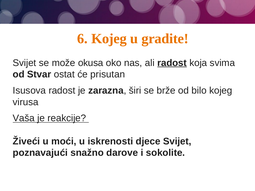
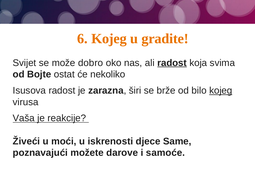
okusa: okusa -> dobro (91, 63)
Stvar: Stvar -> Bojte (39, 74)
prisutan: prisutan -> nekoliko (108, 74)
kojeg underline: none -> present (221, 91)
djece Svijet: Svijet -> Same (177, 141)
snažno: snažno -> možete (87, 153)
sokolite: sokolite -> samoće (165, 153)
